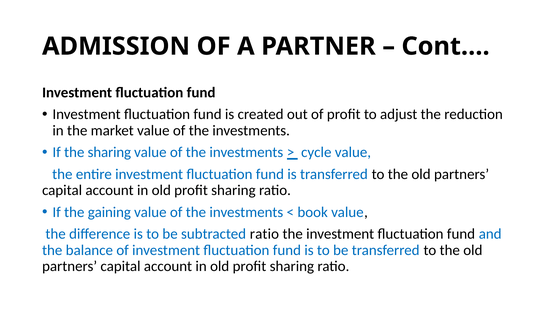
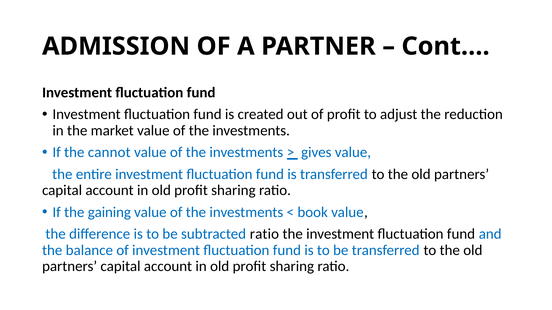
the sharing: sharing -> cannot (109, 153)
cycle: cycle -> gives (316, 153)
